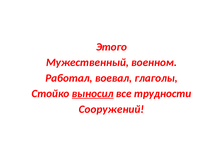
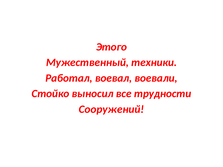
военном: военном -> техники (154, 63)
глаголы: глаголы -> воевали (156, 78)
выносил underline: present -> none (93, 94)
